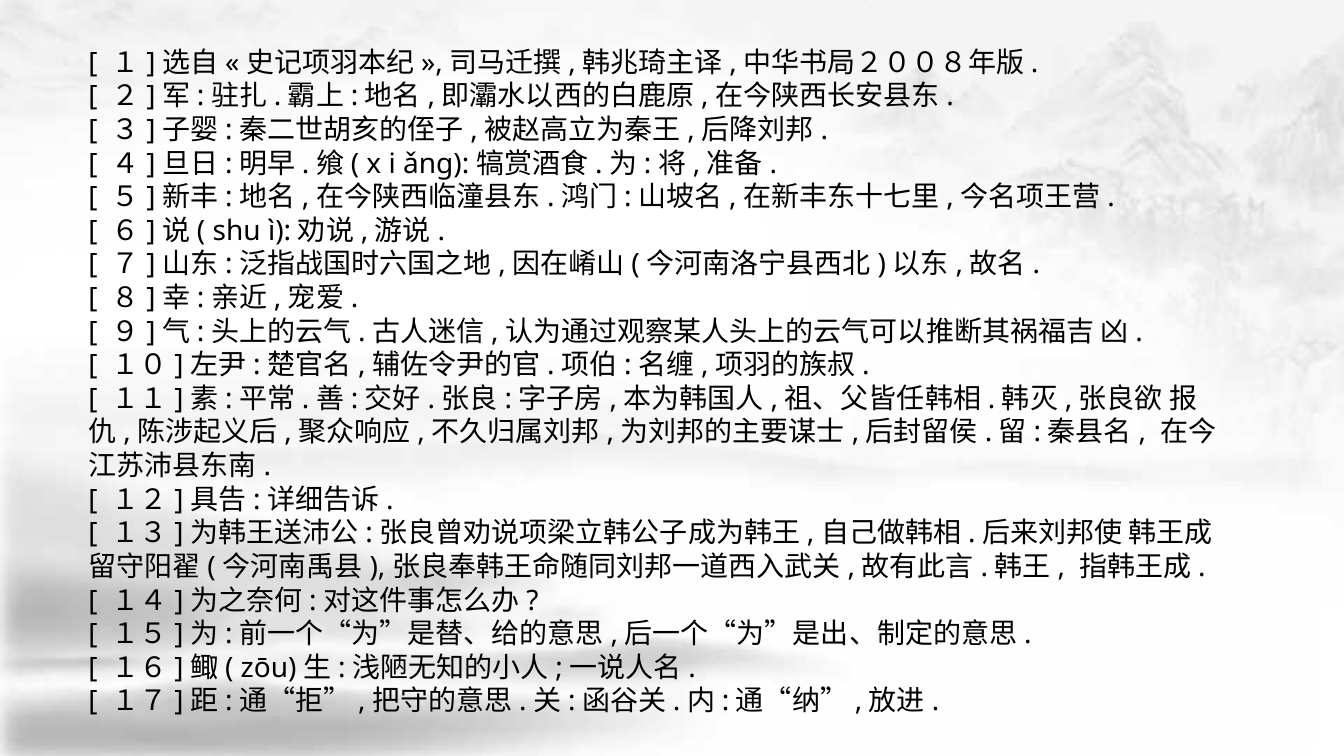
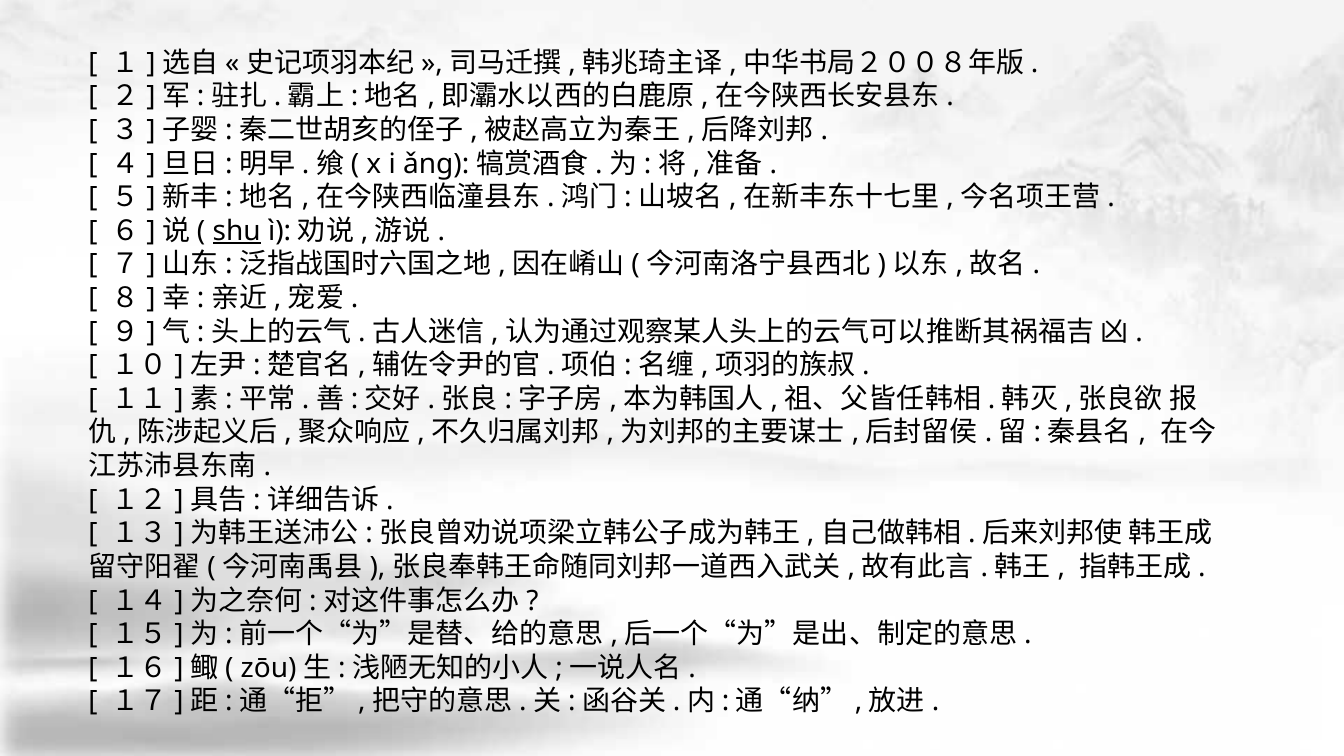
shu underline: none -> present (237, 231)
